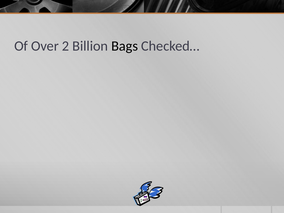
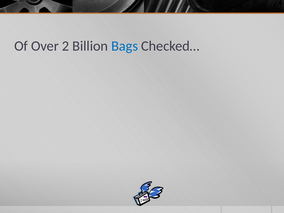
Bags colour: black -> blue (125, 46)
